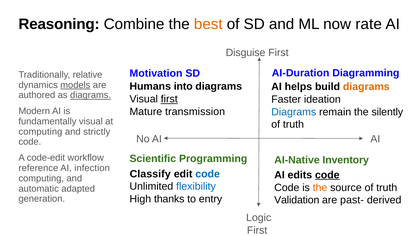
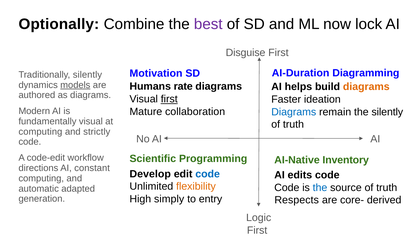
Reasoning: Reasoning -> Optionally (59, 24)
best colour: orange -> purple (208, 24)
rate: rate -> lock (369, 24)
Traditionally relative: relative -> silently (87, 75)
into: into -> rate (183, 87)
diagrams underline: present -> none (91, 95)
transmission: transmission -> collaboration (195, 112)
reference: reference -> directions (38, 168)
infection: infection -> constant (92, 168)
Classify: Classify -> Develop (150, 174)
code underline: present -> none (327, 175)
flexibility colour: blue -> orange (196, 187)
the colour: orange -> blue (320, 188)
thanks: thanks -> simply (169, 199)
Validation: Validation -> Respects (297, 200)
past-: past- -> core- (352, 200)
